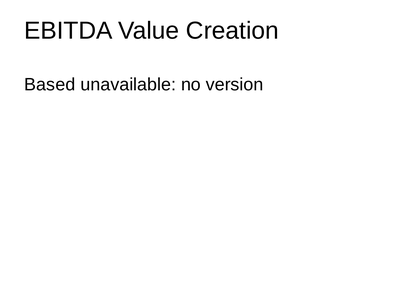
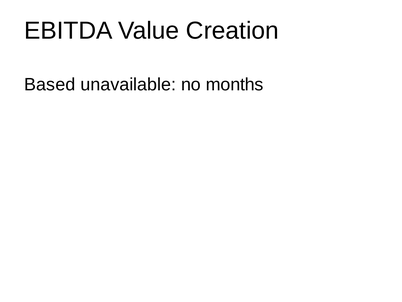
version: version -> months (235, 84)
